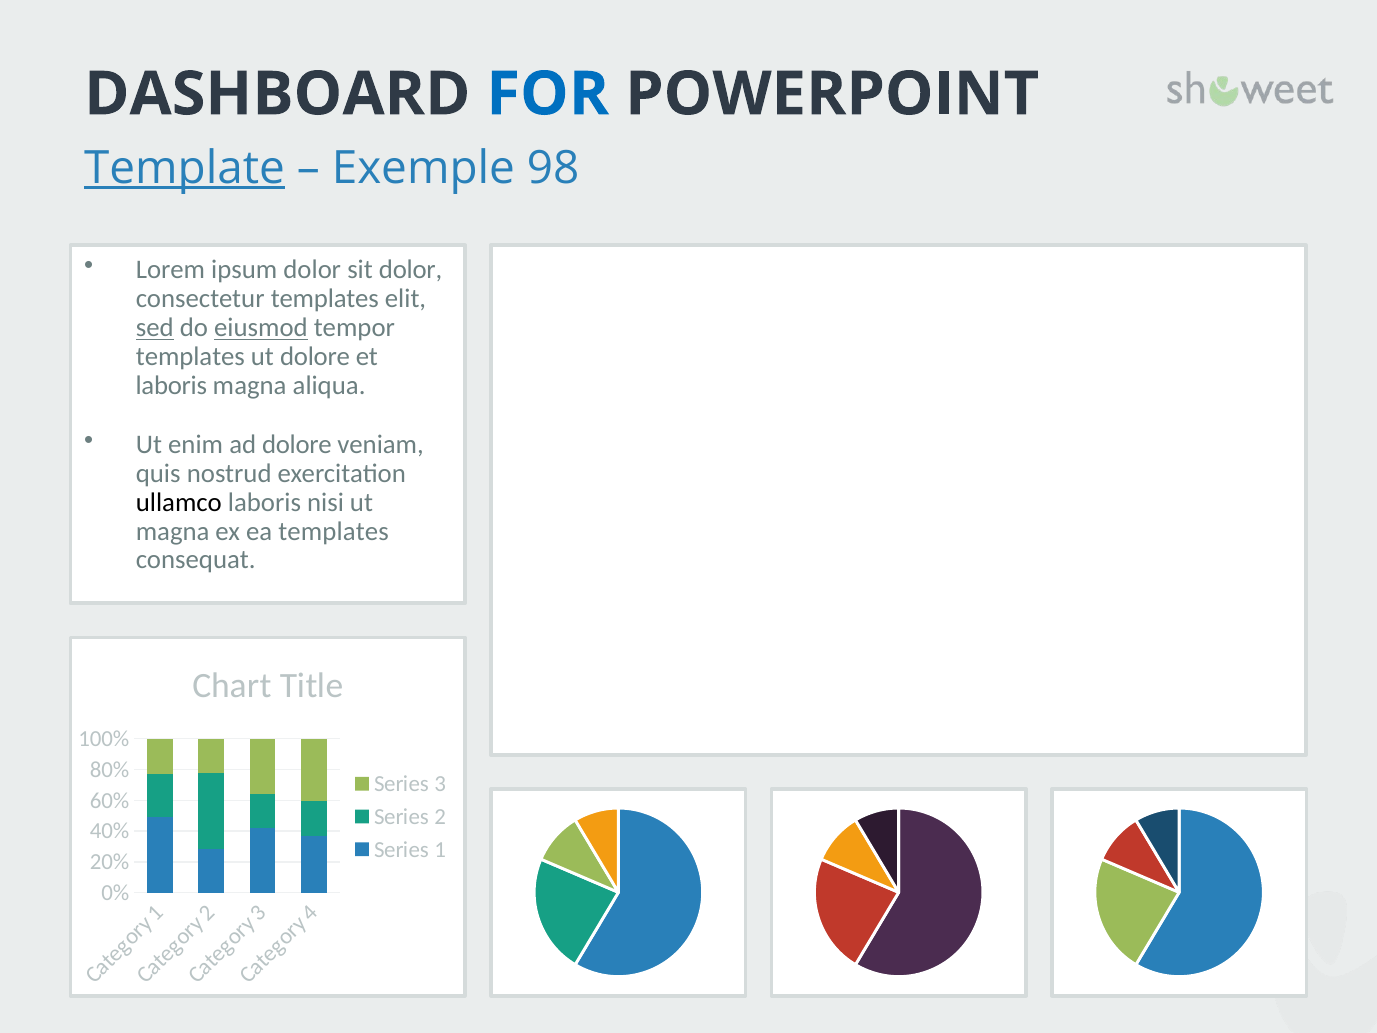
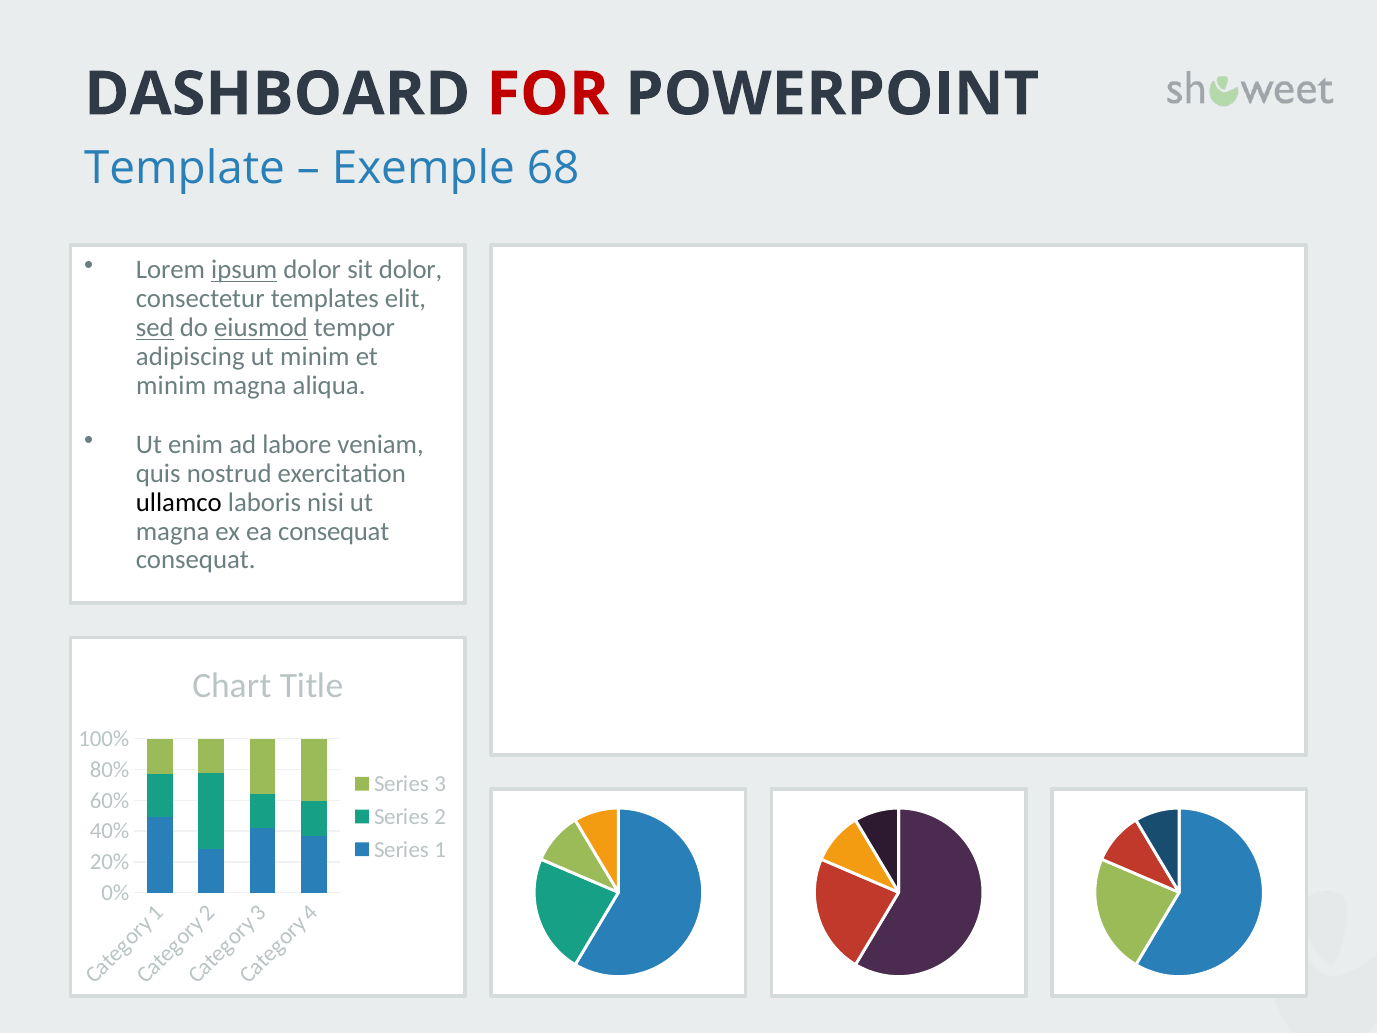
FOR colour: blue -> red (548, 94)
Template underline: present -> none (185, 168)
98: 98 -> 68 (553, 168)
ipsum underline: none -> present (244, 270)
templates: templates -> adipiscing (190, 357)
ut dolore: dolore -> minim (315, 357)
laboris: laboris -> minim (171, 386)
ad dolore: dolore -> labore (297, 444)
ea templates: templates -> consequat (334, 531)
